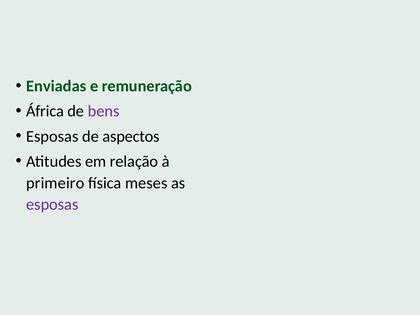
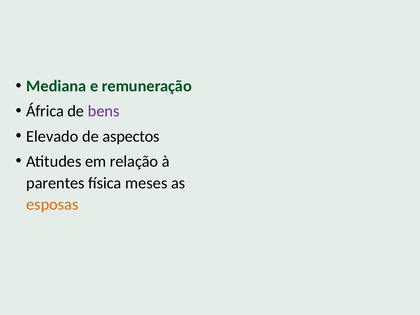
Enviadas: Enviadas -> Mediana (56, 86)
Esposas: Esposas -> Elevado (52, 136)
primeiro: primeiro -> parentes (55, 183)
esposas colour: purple -> orange (52, 205)
